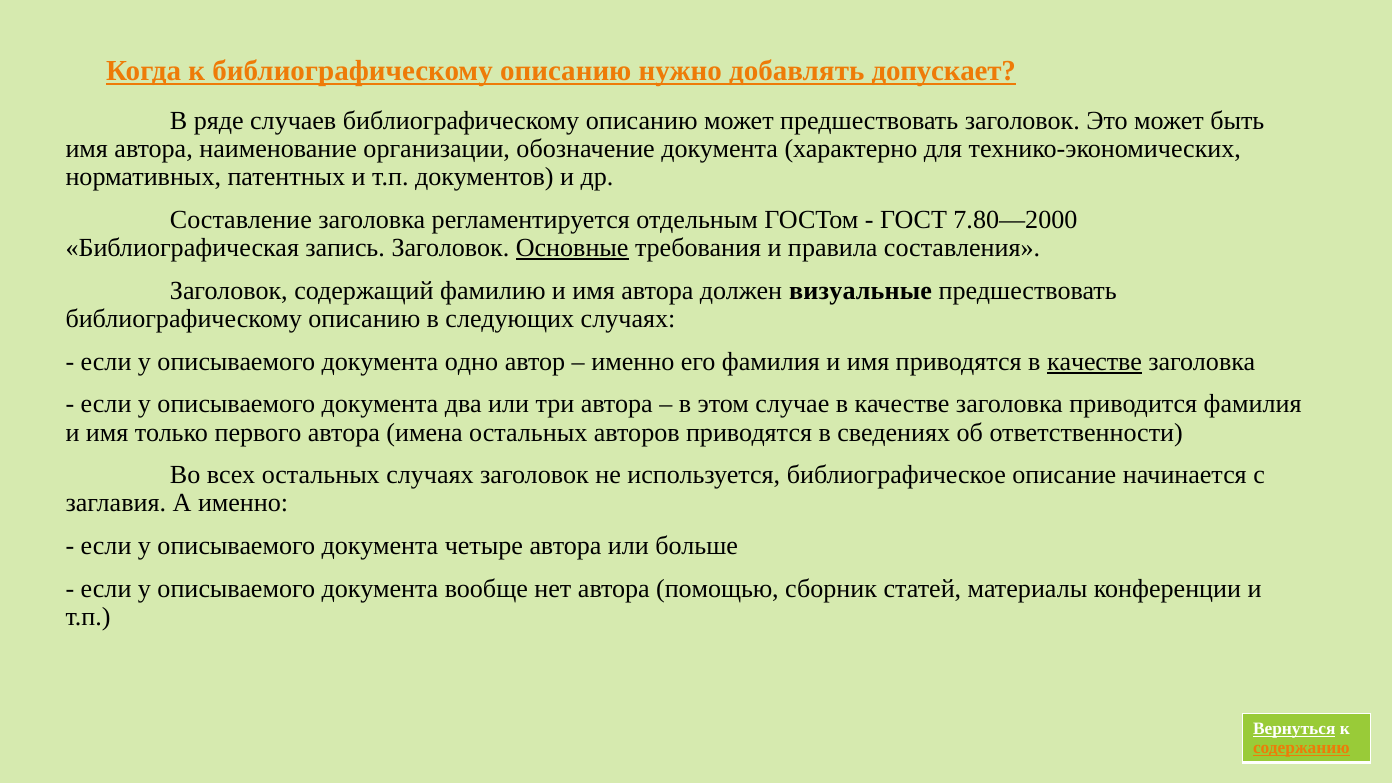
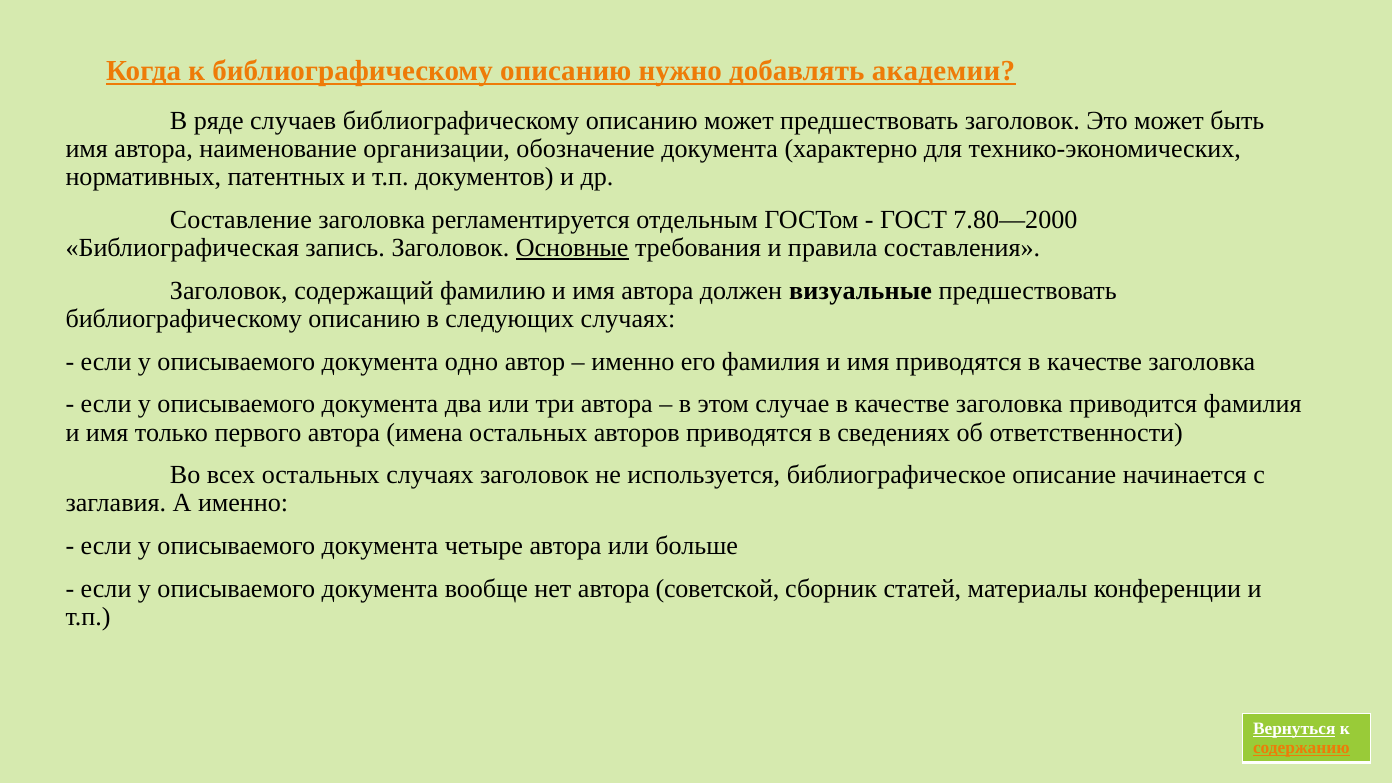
допускает: допускает -> академии (944, 71)
качестве underline: present -> none (1095, 362)
помощью: помощью -> советской (718, 589)
